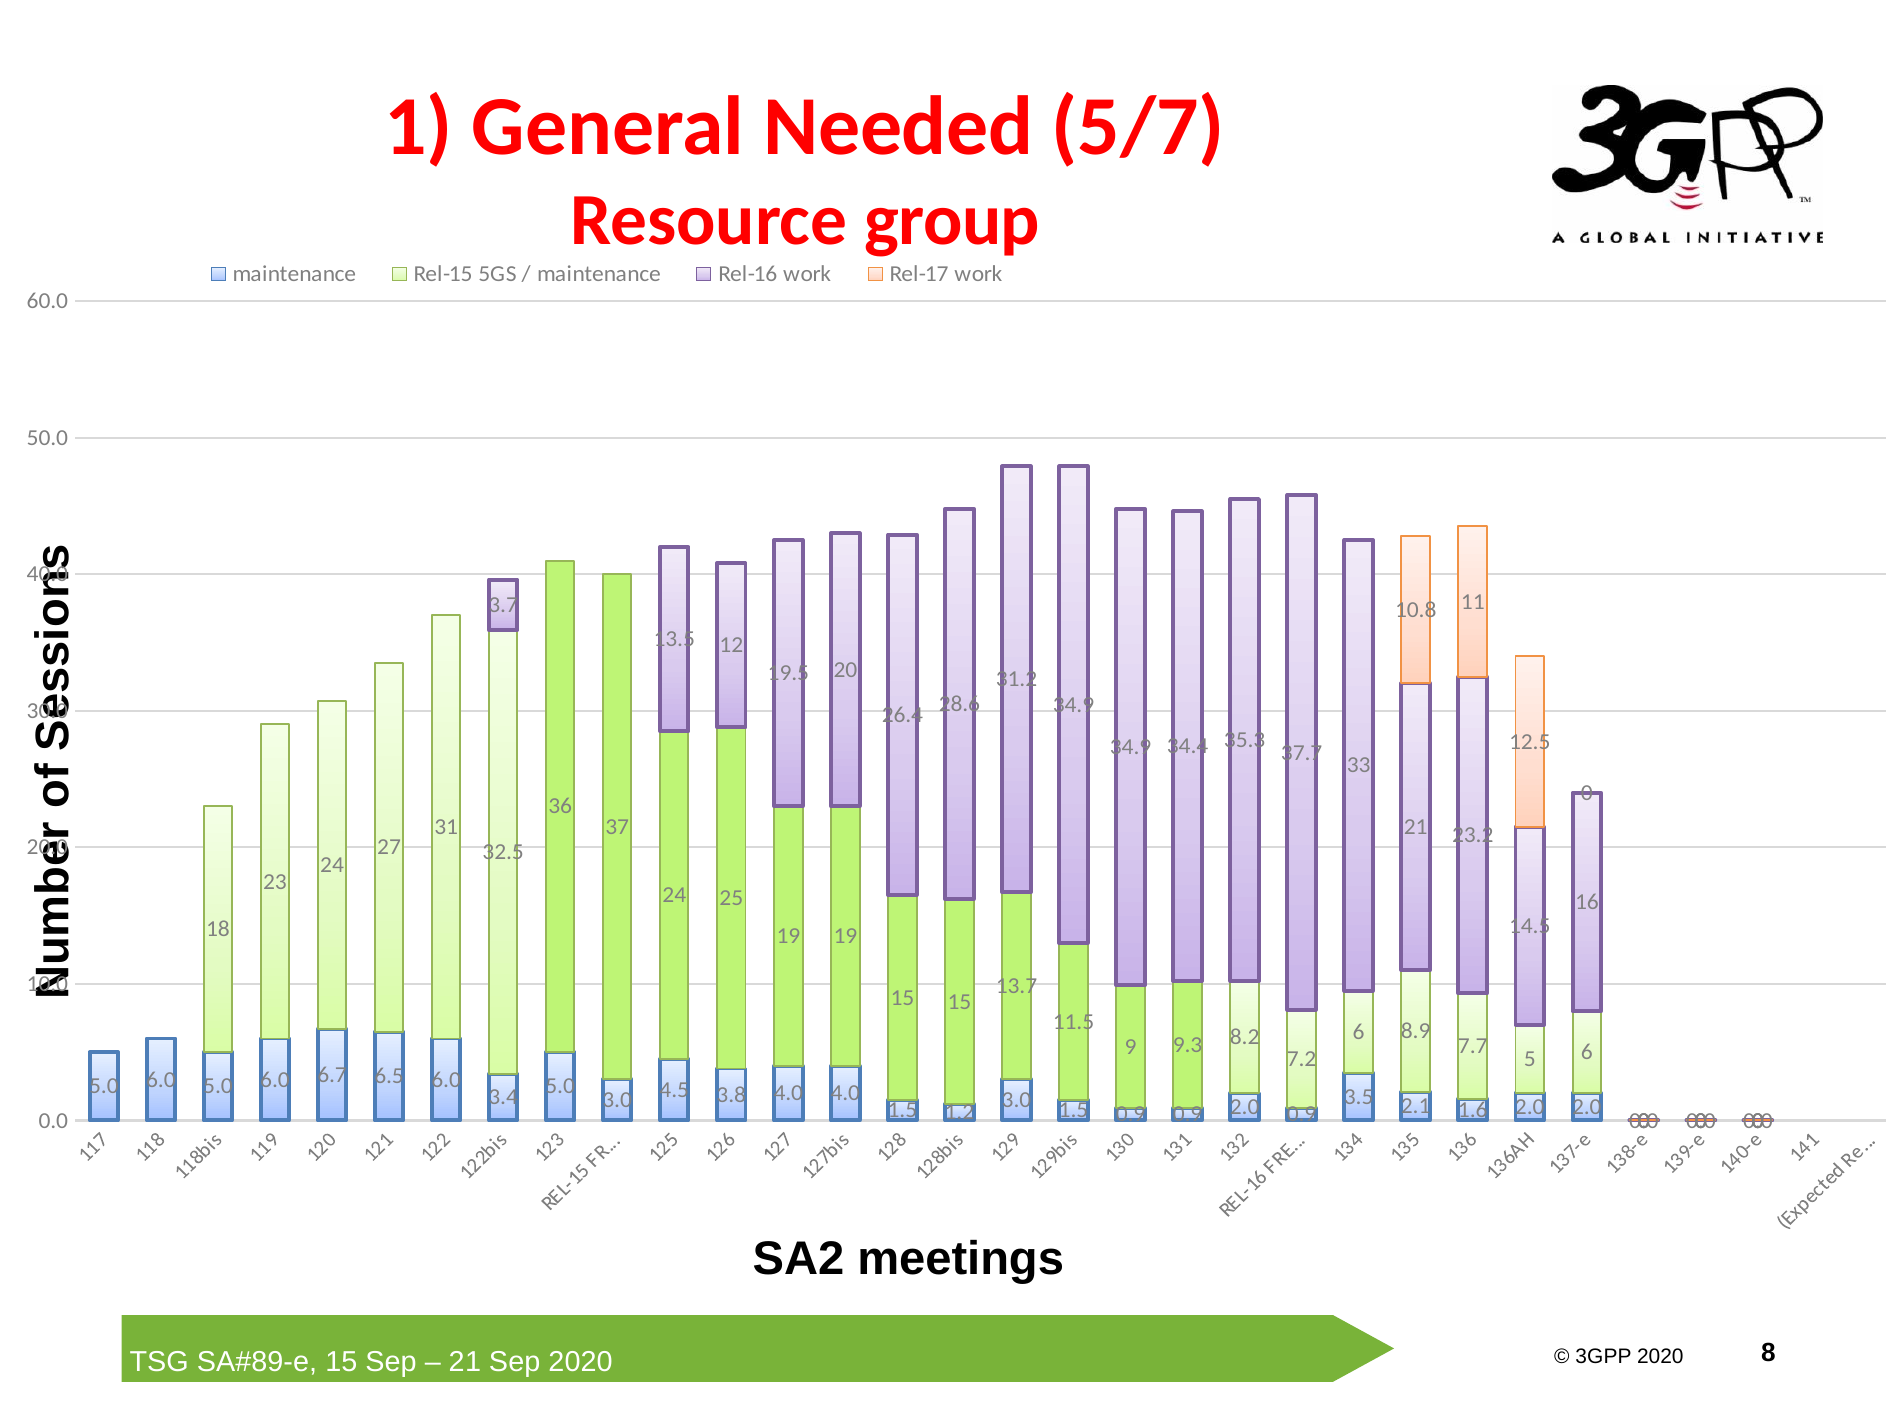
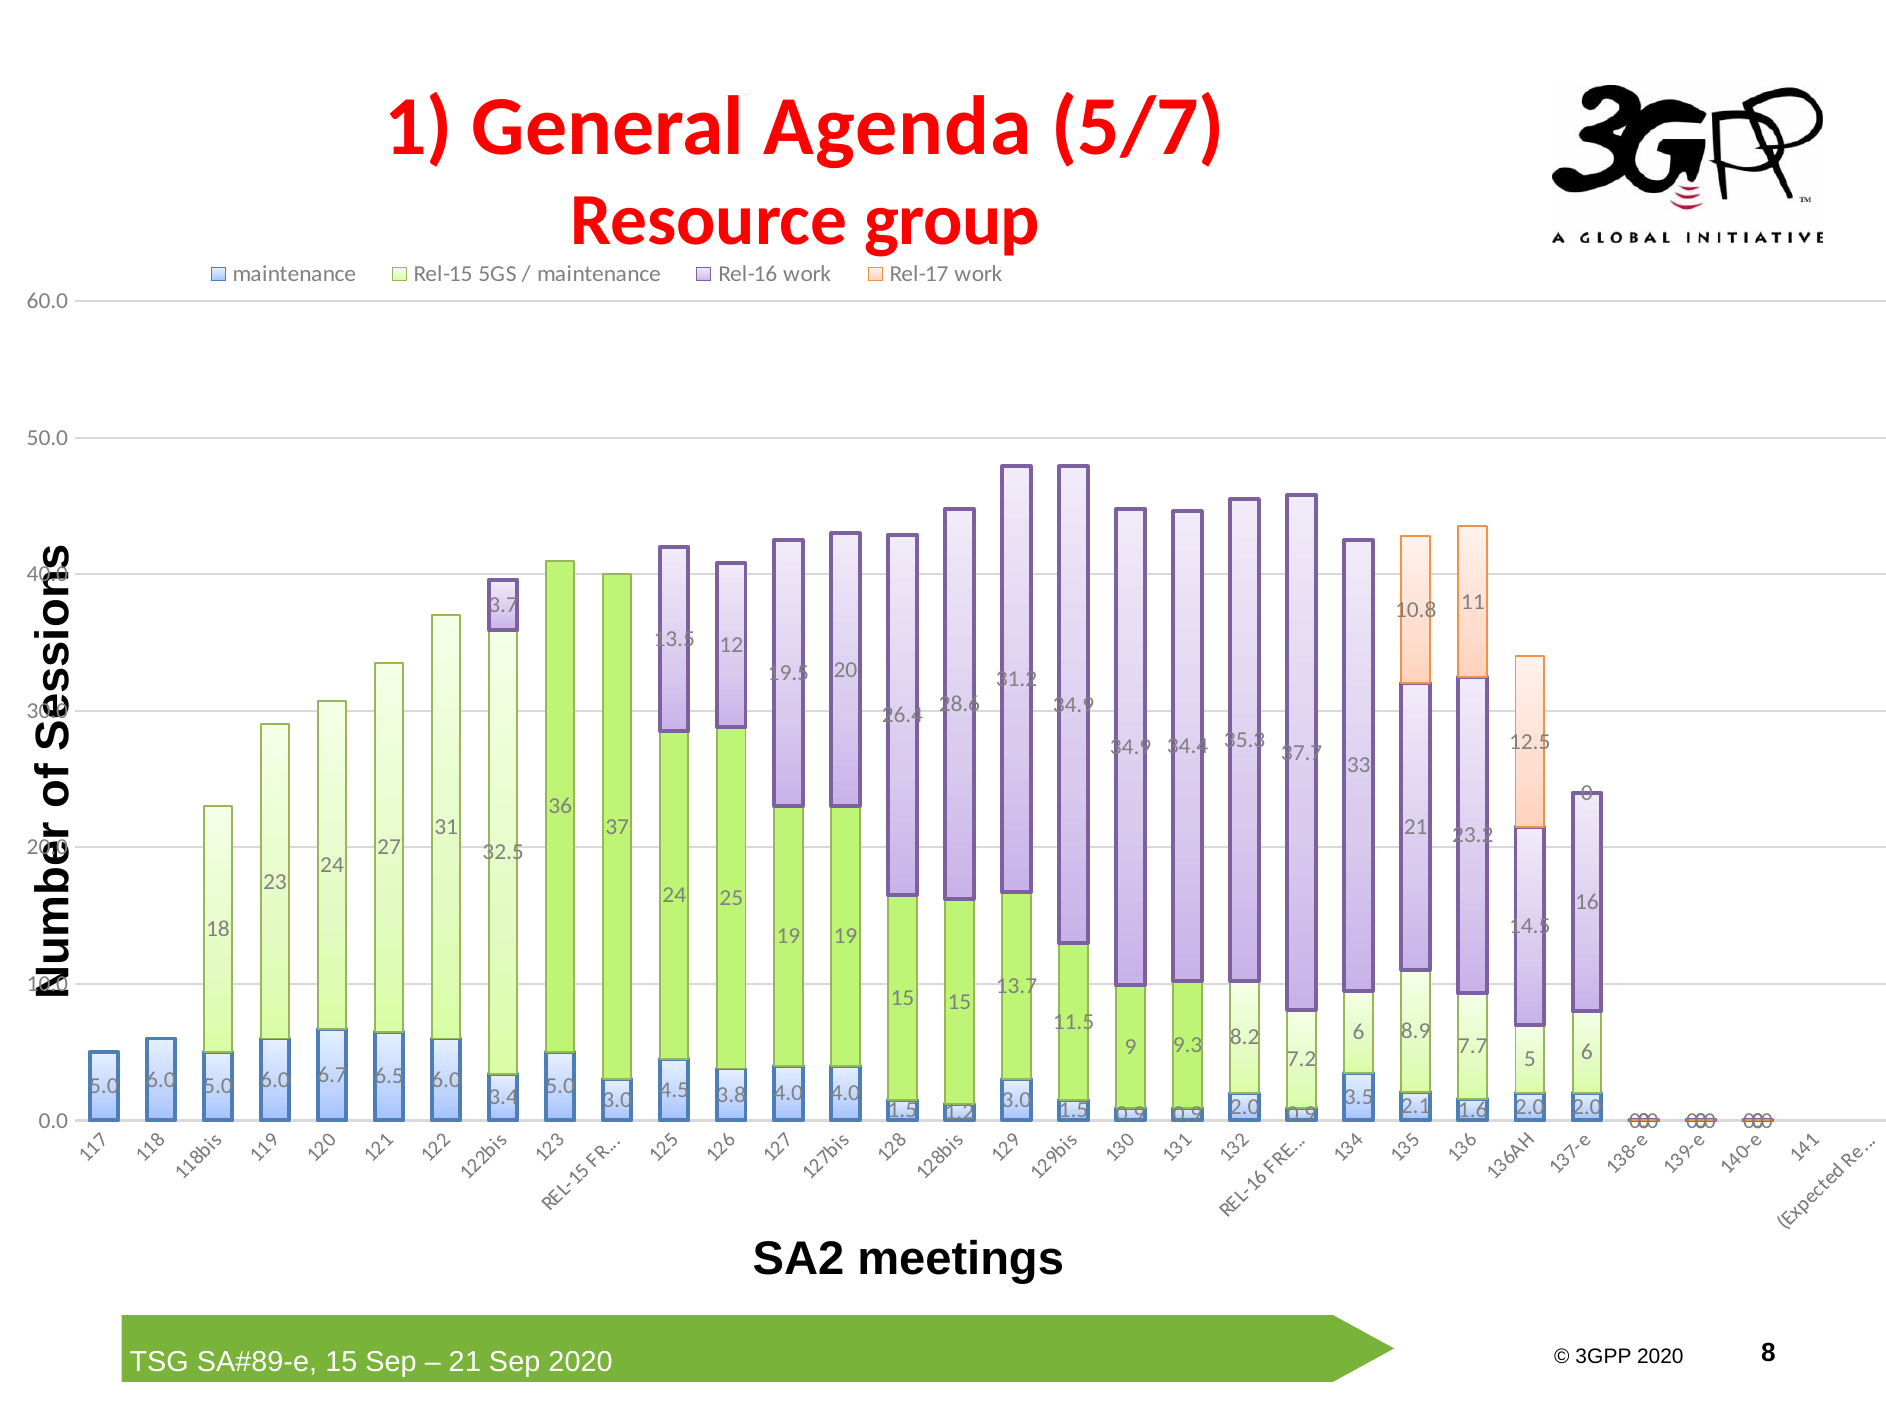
Needed: Needed -> Agenda (898, 127)
